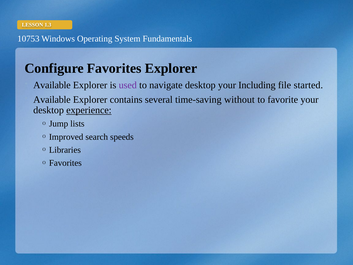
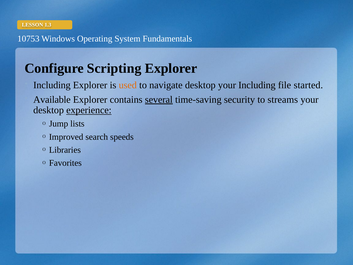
Configure Favorites: Favorites -> Scripting (114, 68)
Available: Available -> Including (52, 85)
used colour: purple -> orange (128, 85)
several underline: none -> present (159, 100)
without: without -> security (239, 100)
favorite: favorite -> streams (283, 100)
